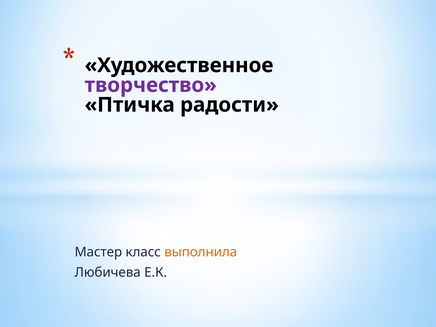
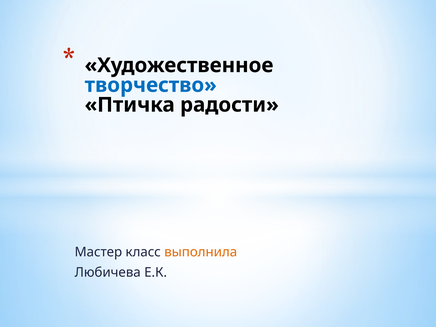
творчество colour: purple -> blue (151, 85)
